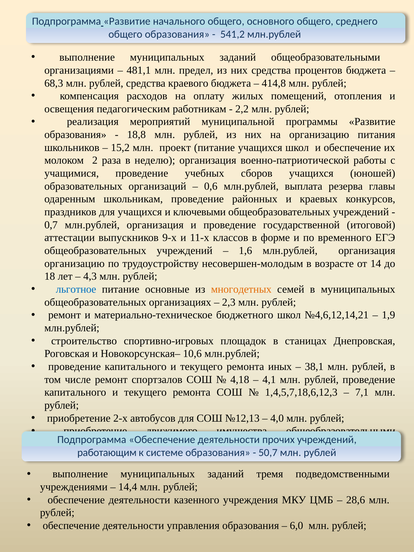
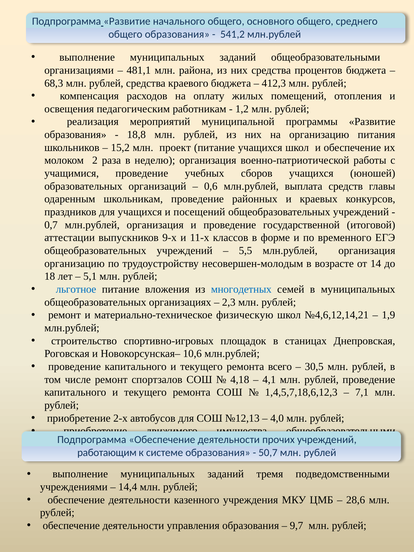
предел: предел -> района (196, 70)
414,8: 414,8 -> 412,3 (274, 83)
2,2: 2,2 -> 1,2 (242, 109)
резерва: резерва -> средств (346, 186)
ключевыми: ключевыми -> посещений (199, 212)
1,6: 1,6 -> 5,5 (245, 251)
4,3: 4,3 -> 5,1 (90, 276)
основные: основные -> вложения (167, 289)
многодетных colour: orange -> blue (241, 289)
бюджетного: бюджетного -> физическую (245, 315)
иных: иных -> всего (280, 367)
38,1: 38,1 -> 30,5 (314, 367)
6,0: 6,0 -> 9,7 (296, 526)
